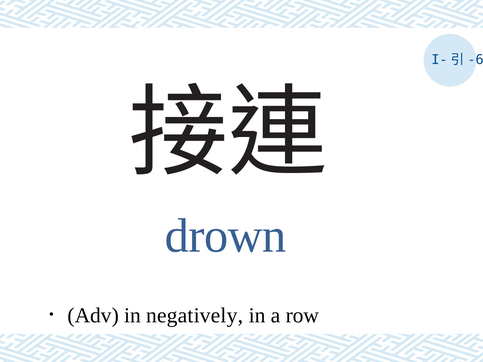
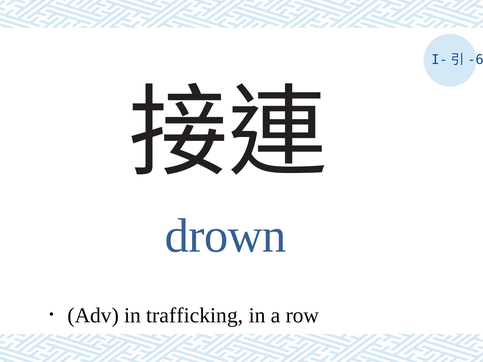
negatively: negatively -> trafficking (195, 316)
